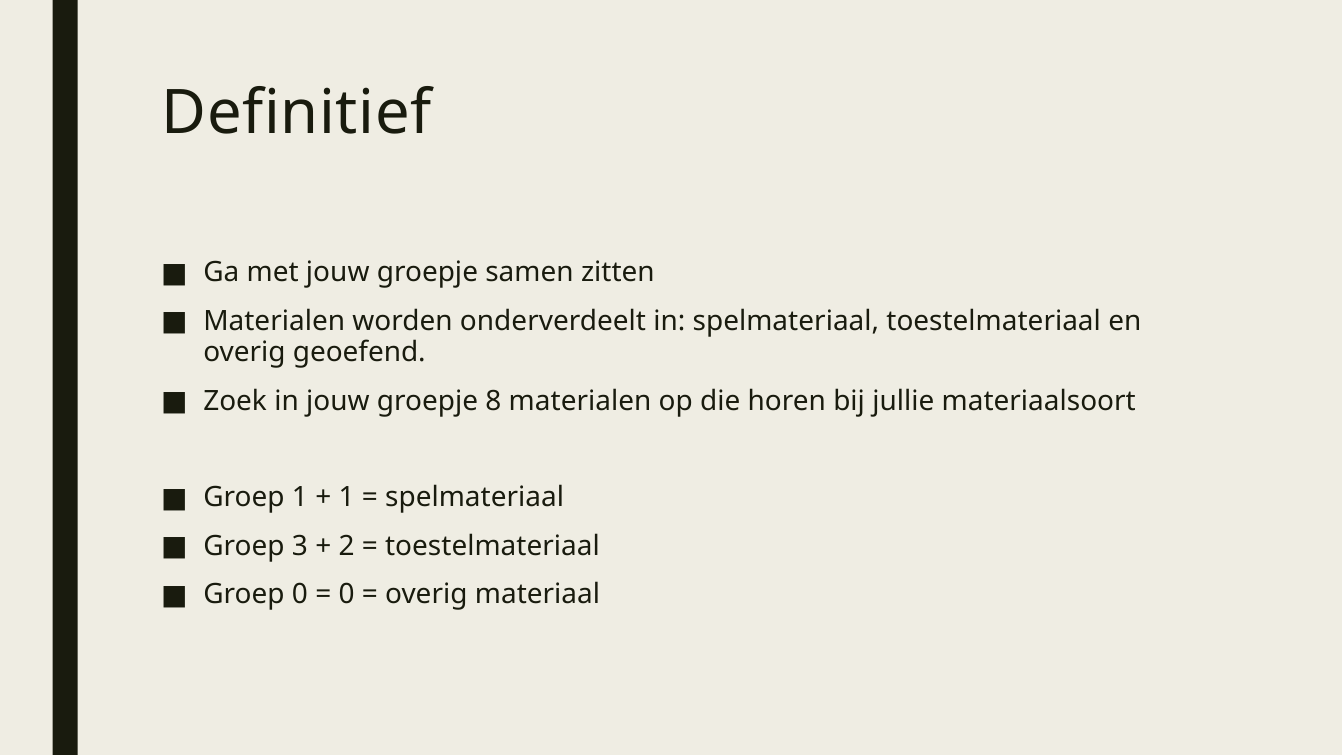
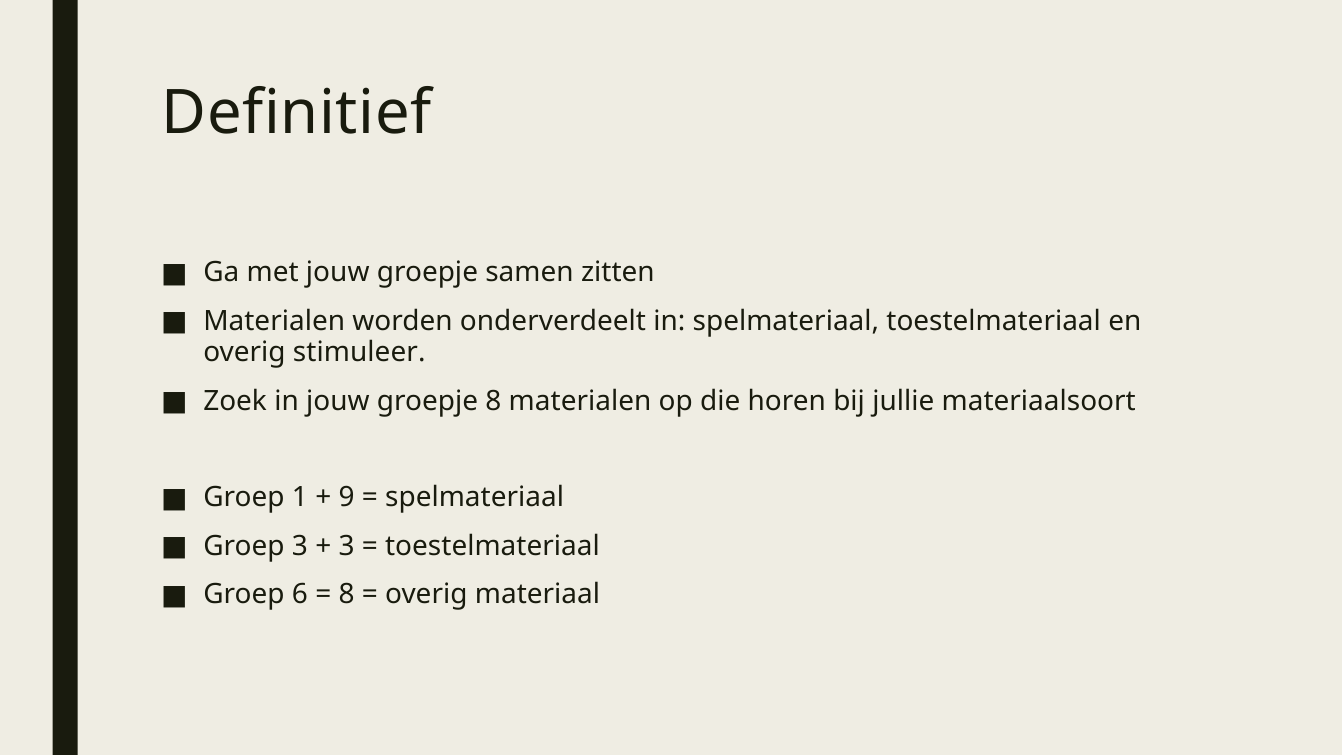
geoefend: geoefend -> stimuleer (359, 353)
1: 1 -> 9 (347, 498)
2: 2 -> 3 (347, 546)
Groep 0: 0 -> 6 (300, 594)
0: 0 -> 8 (347, 594)
